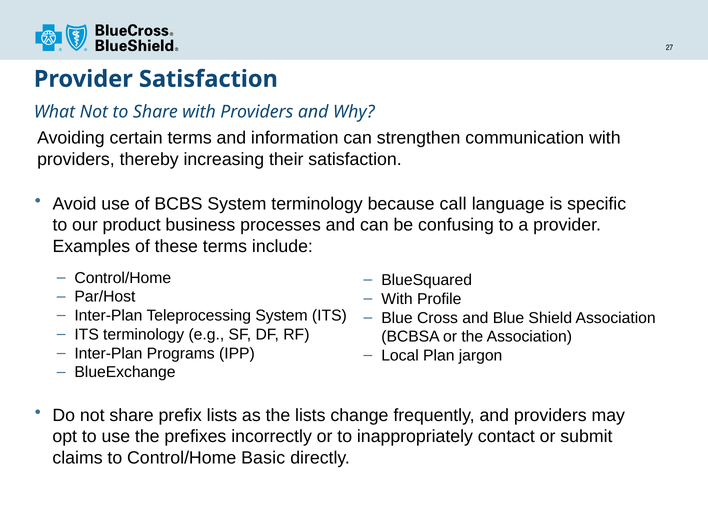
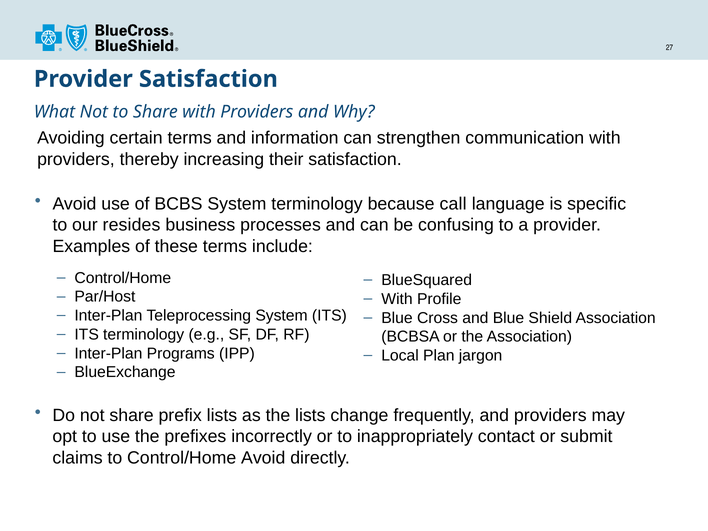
product: product -> resides (132, 225)
Control/Home Basic: Basic -> Avoid (263, 458)
